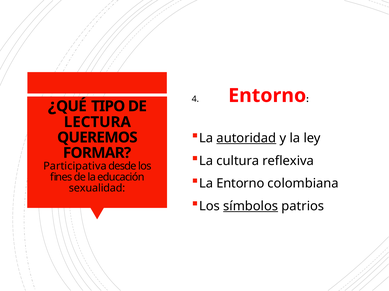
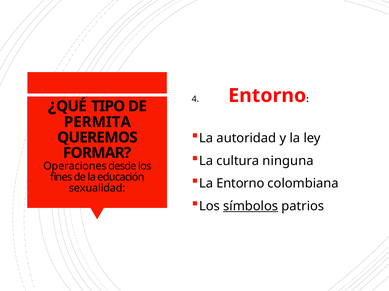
LECTURA: LECTURA -> PERMITA (97, 122)
autoridad underline: present -> none (246, 138)
reflexiva: reflexiva -> ninguna (288, 161)
Participativa: Participativa -> Operaciones (75, 167)
